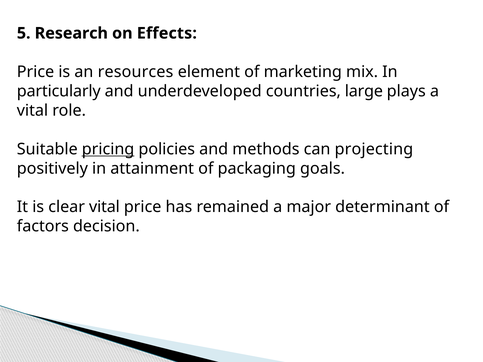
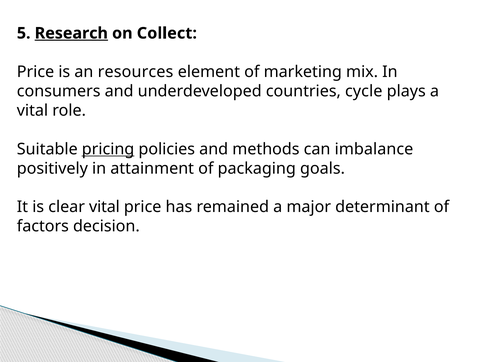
Research underline: none -> present (71, 33)
Effects: Effects -> Collect (167, 33)
particularly: particularly -> consumers (59, 91)
large: large -> cycle (364, 91)
projecting: projecting -> imbalance (374, 149)
